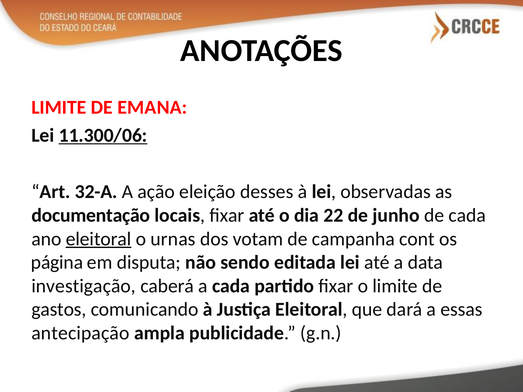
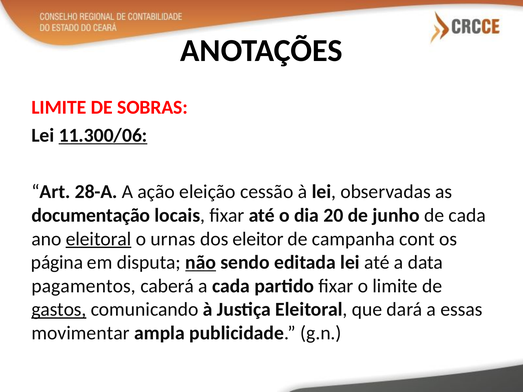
EMANA: EMANA -> SOBRAS (153, 107)
32-A: 32-A -> 28-A (96, 192)
desses: desses -> cessão (267, 192)
22: 22 -> 20 (333, 215)
votam: votam -> eleitor (258, 239)
não underline: none -> present (201, 263)
investigação: investigação -> pagamentos (84, 286)
gastos underline: none -> present (59, 310)
antecipação: antecipação -> movimentar (81, 333)
